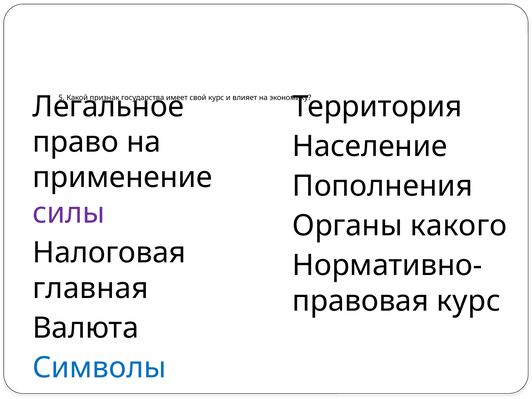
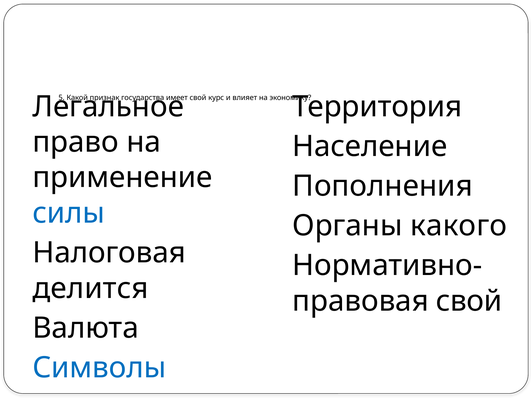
силы colour: purple -> blue (69, 213)
главная: главная -> делится (90, 288)
курс: курс -> свой (469, 301)
